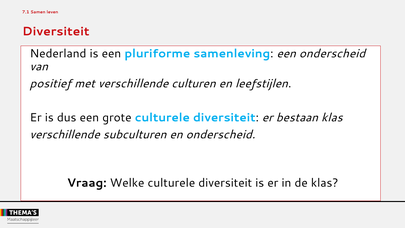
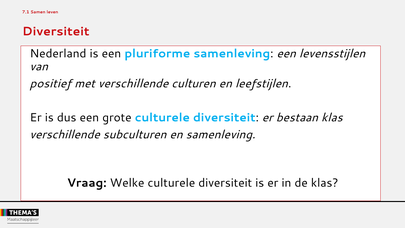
een onderscheid: onderscheid -> levensstijlen (332, 54)
en onderscheid: onderscheid -> samenleving (221, 134)
